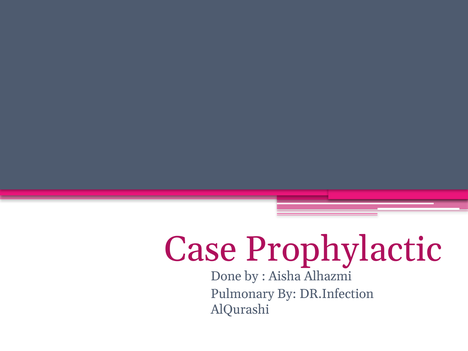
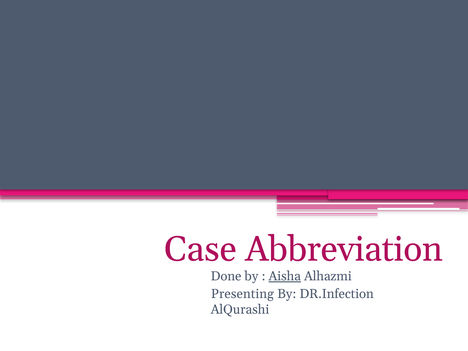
Prophylactic: Prophylactic -> Abbreviation (344, 249)
Aisha underline: none -> present (285, 276)
Pulmonary: Pulmonary -> Presenting (242, 294)
